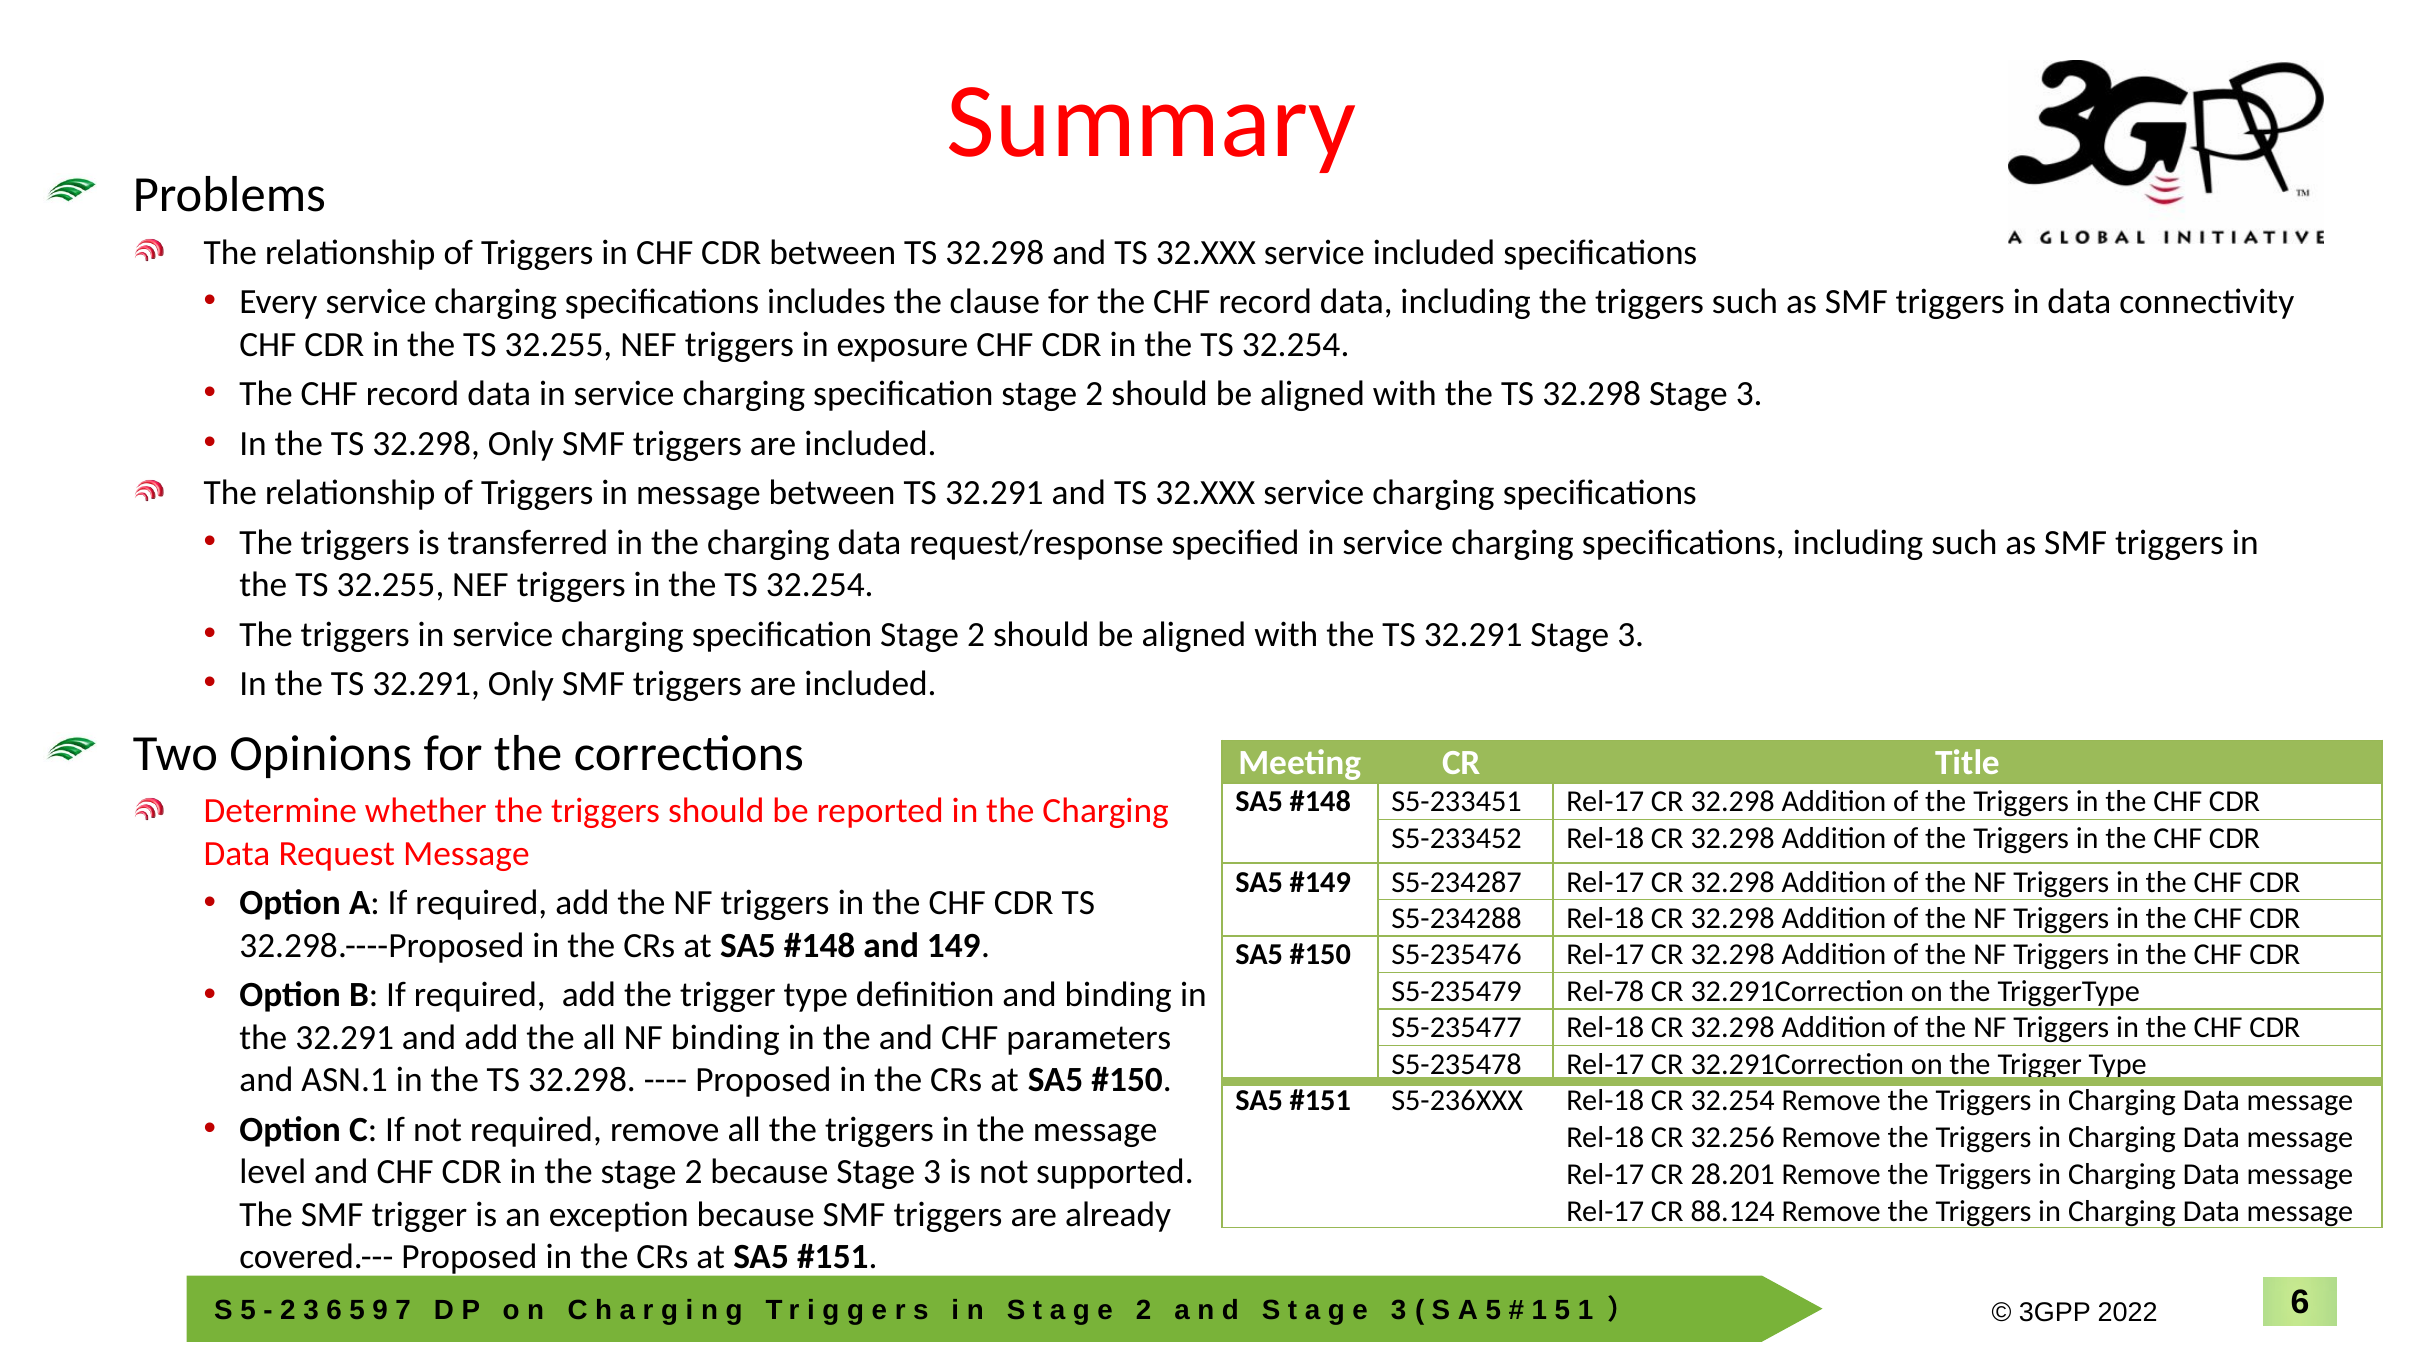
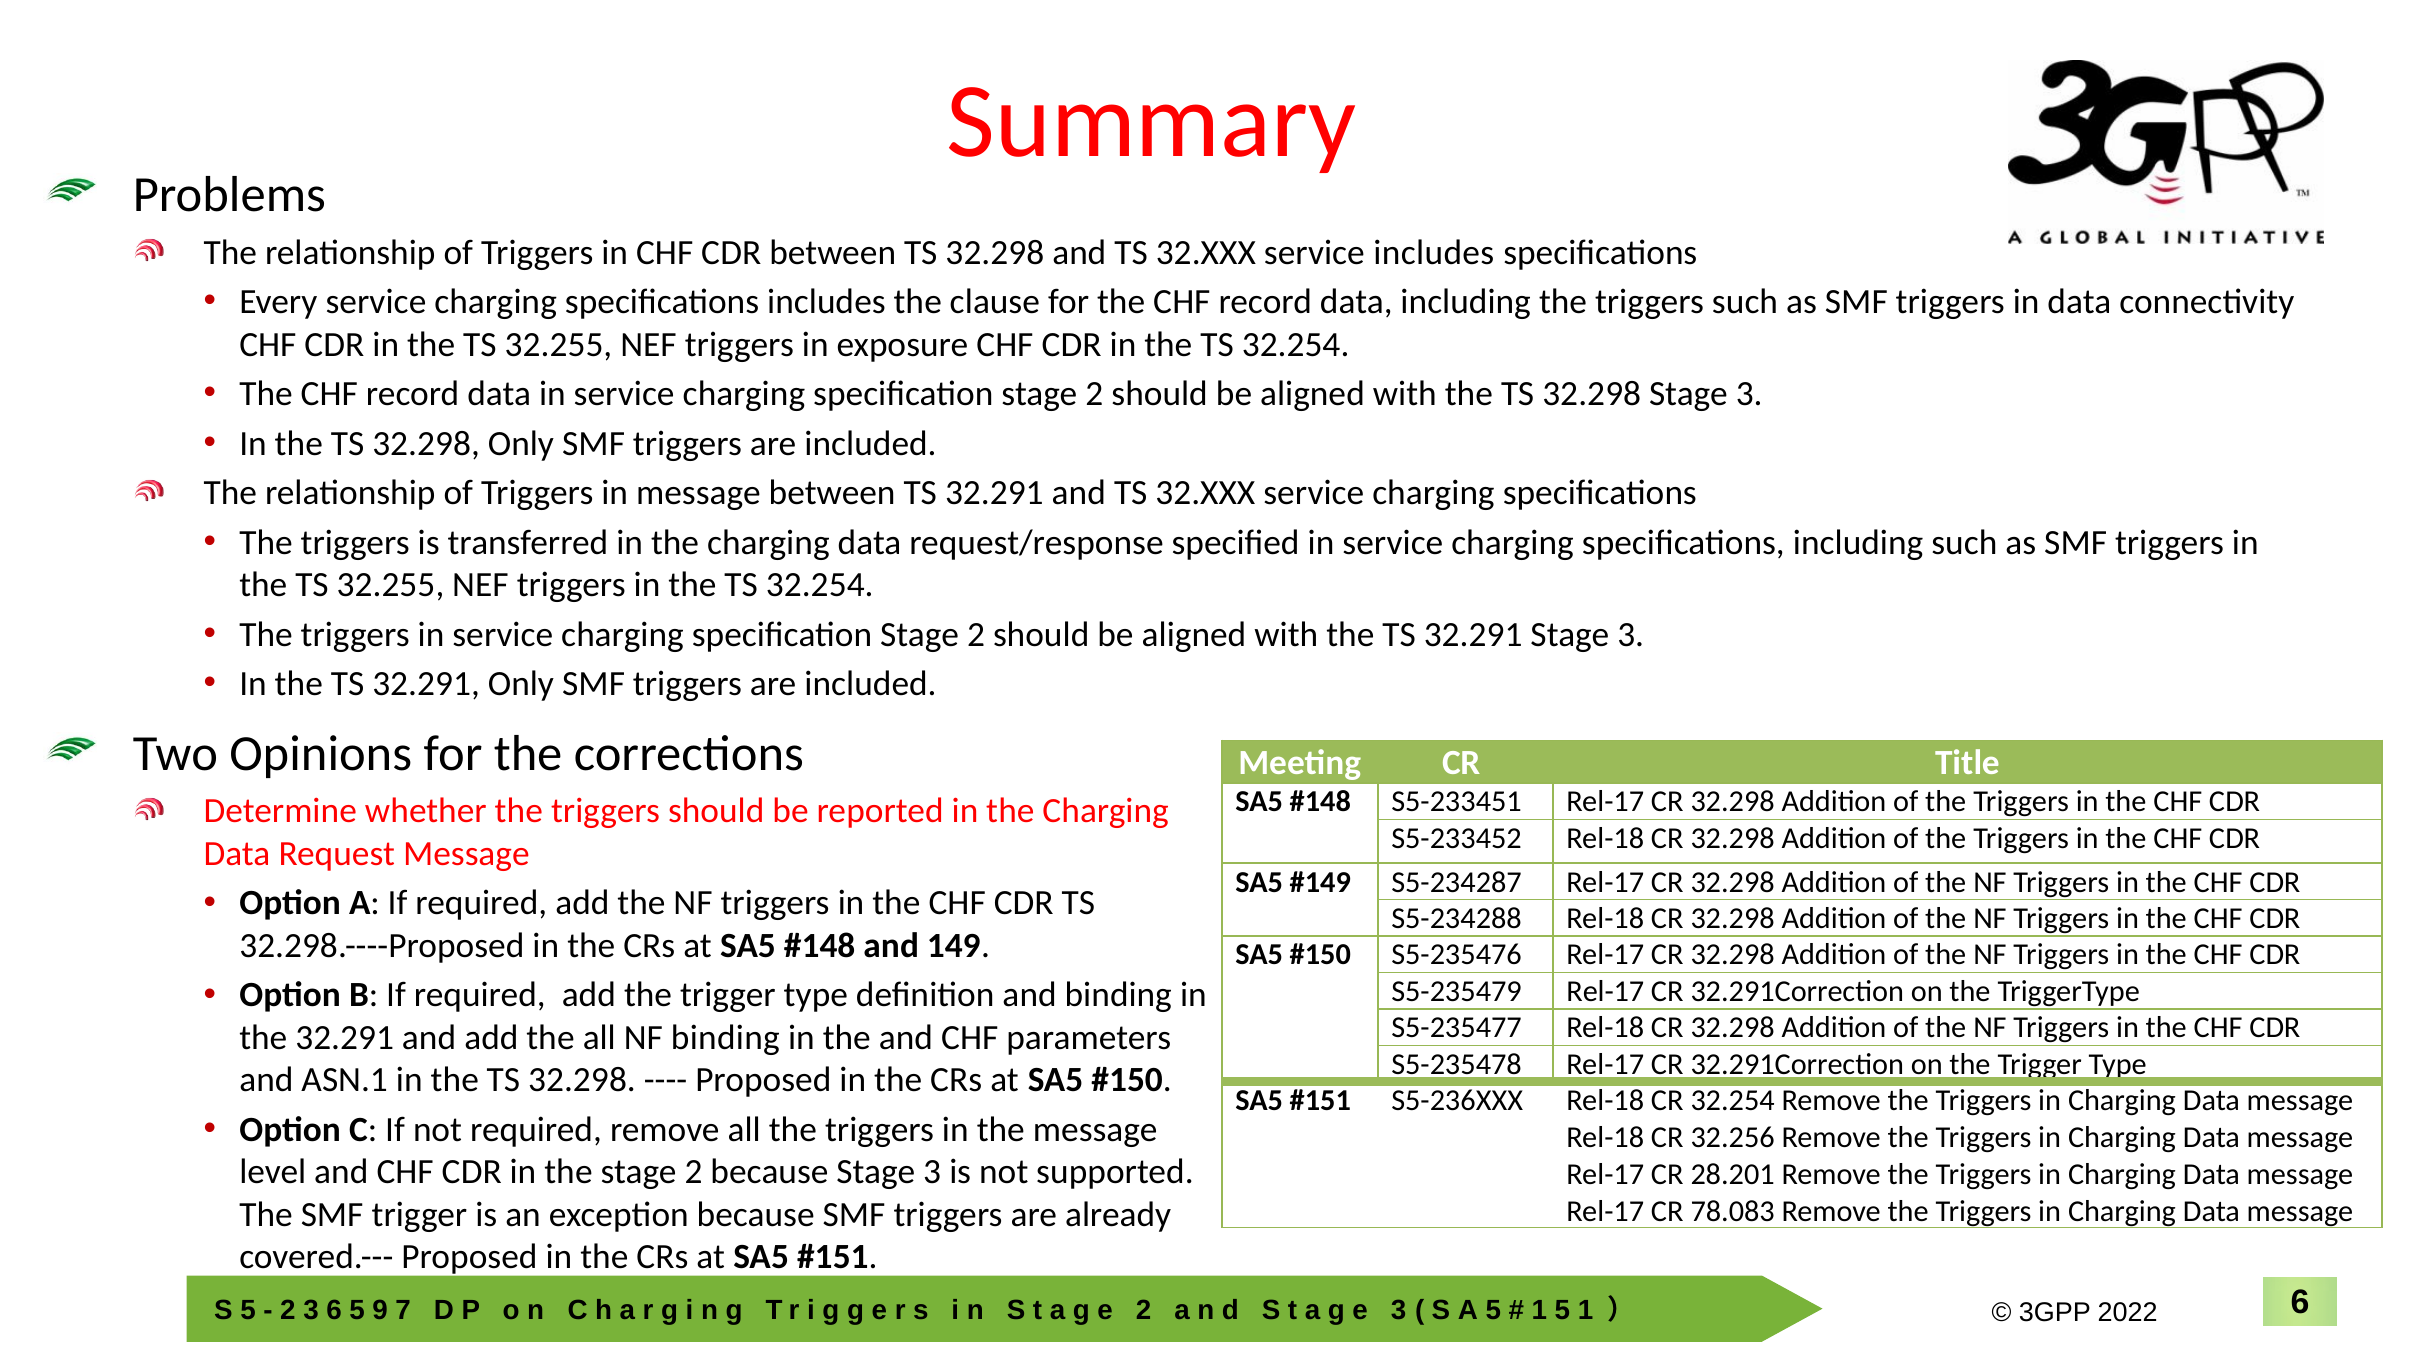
service included: included -> includes (1434, 252)
S5-235479 Rel-78: Rel-78 -> Rel-17 (1605, 991)
88.124: 88.124 -> 78.083 (1733, 1212)
